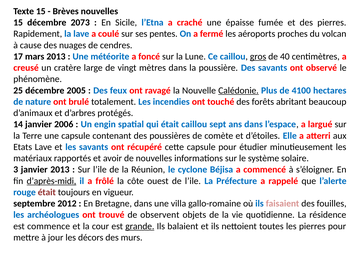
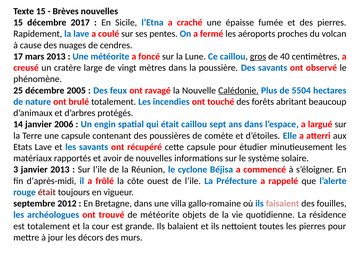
2073: 2073 -> 2017 (80, 23)
4100: 4100 -> 5504 (301, 90)
d’après-midi underline: present -> none (51, 181)
de observent: observent -> météorite (160, 215)
est commence: commence -> totalement (49, 226)
grande underline: present -> none (140, 226)
